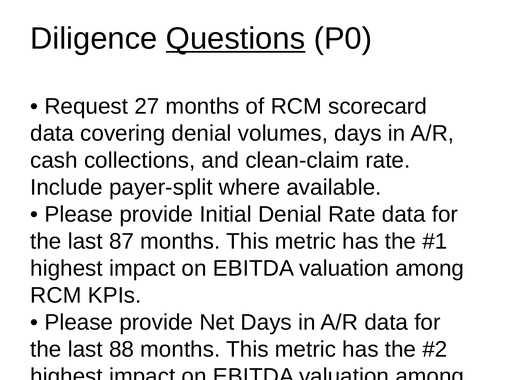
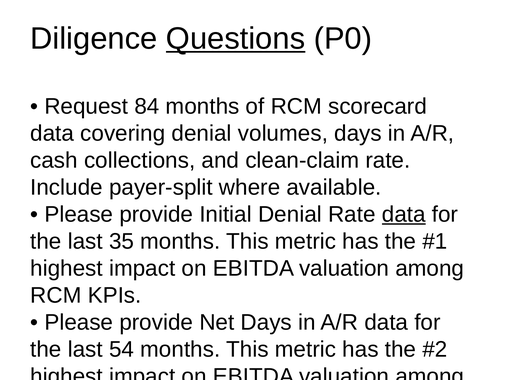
27: 27 -> 84 (147, 106)
data underline: none -> present (404, 214)
87: 87 -> 35 (122, 241)
88: 88 -> 54 (122, 349)
